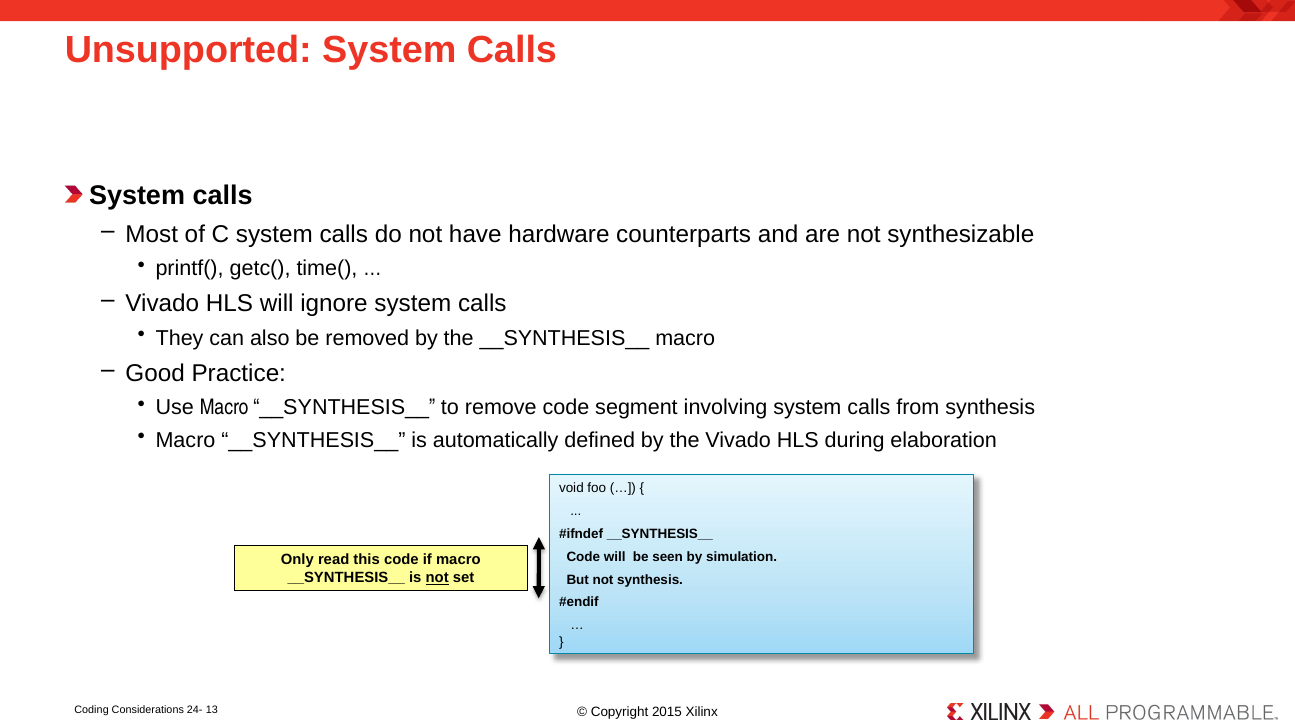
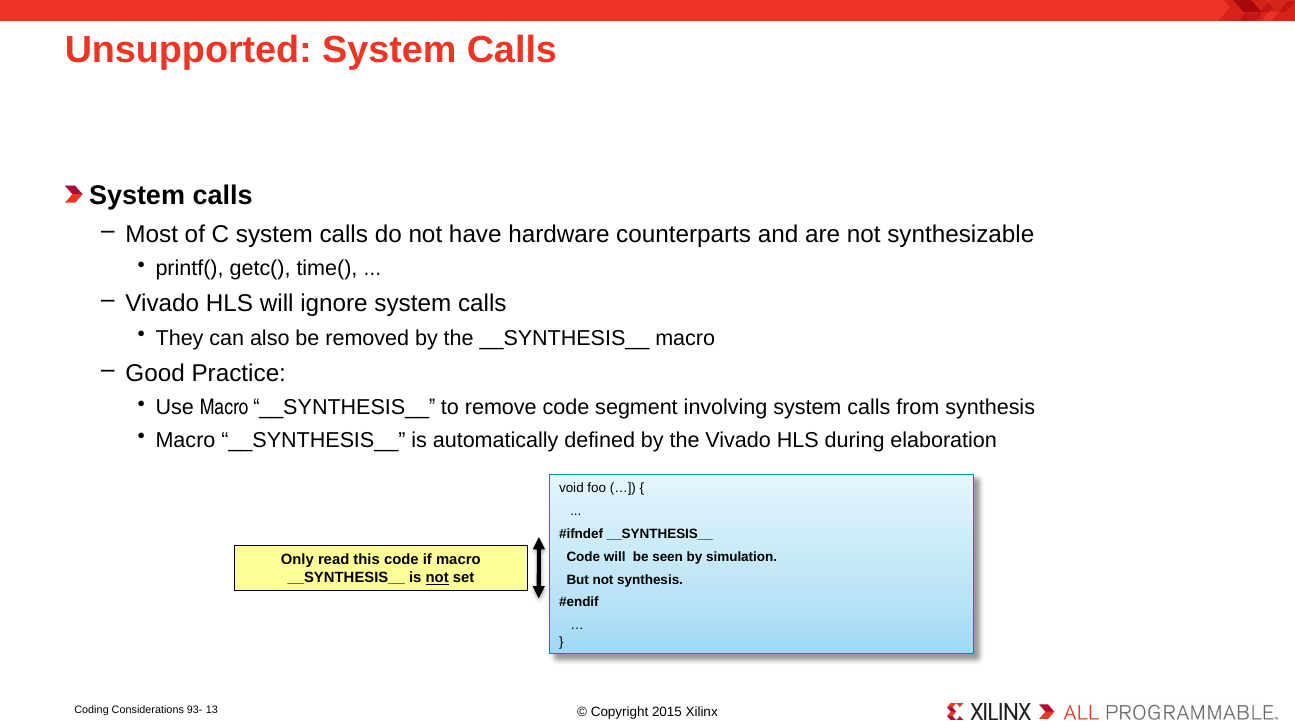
24-: 24- -> 93- (195, 711)
